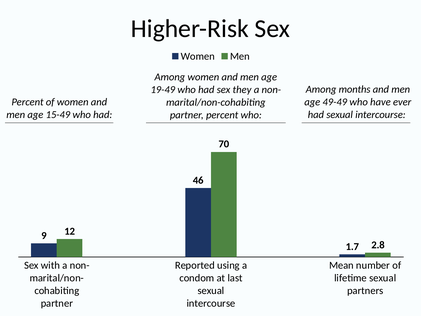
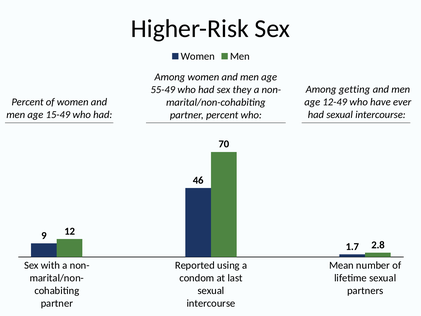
months: months -> getting (354, 89)
19-49: 19-49 -> 55-49 (163, 90)
49-49: 49-49 -> 12-49 (335, 102)
